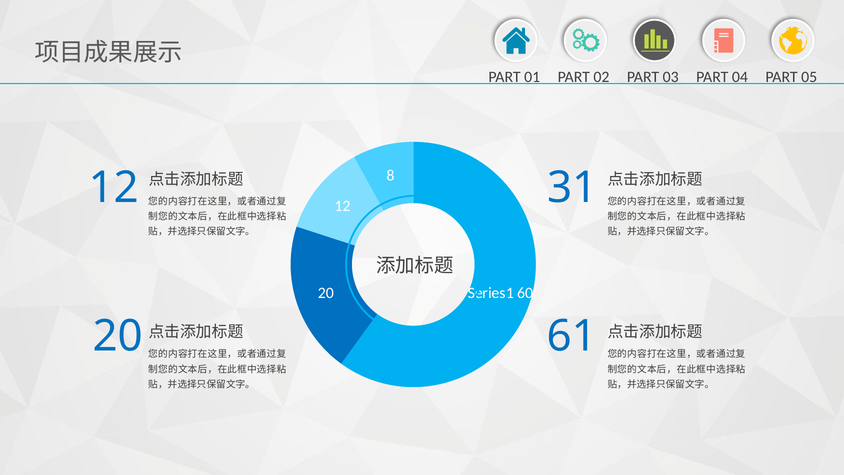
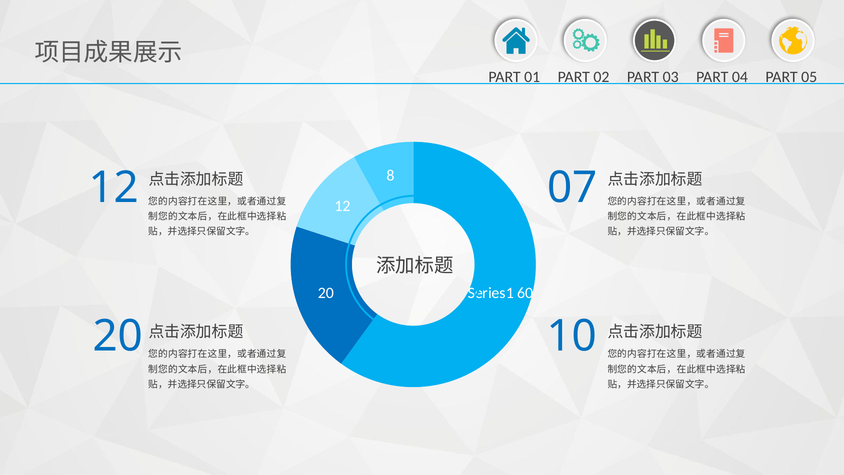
31: 31 -> 07 (572, 188)
61: 61 -> 10 (572, 336)
